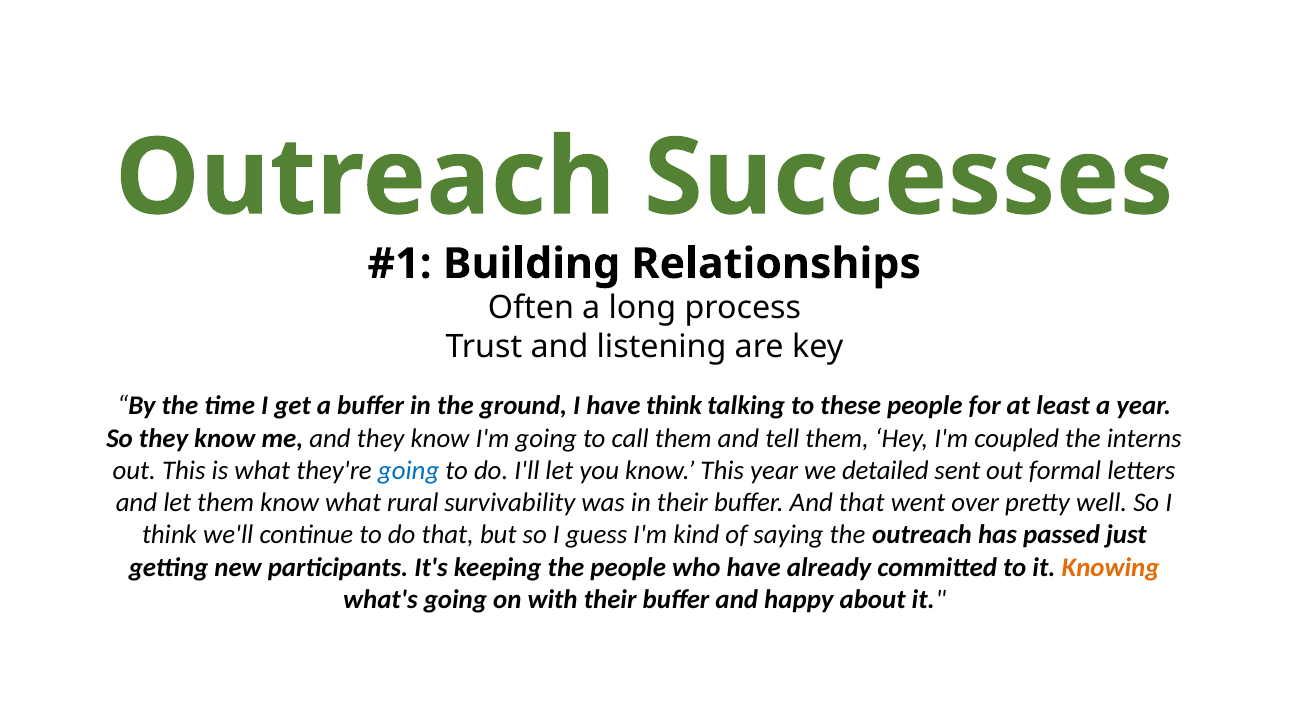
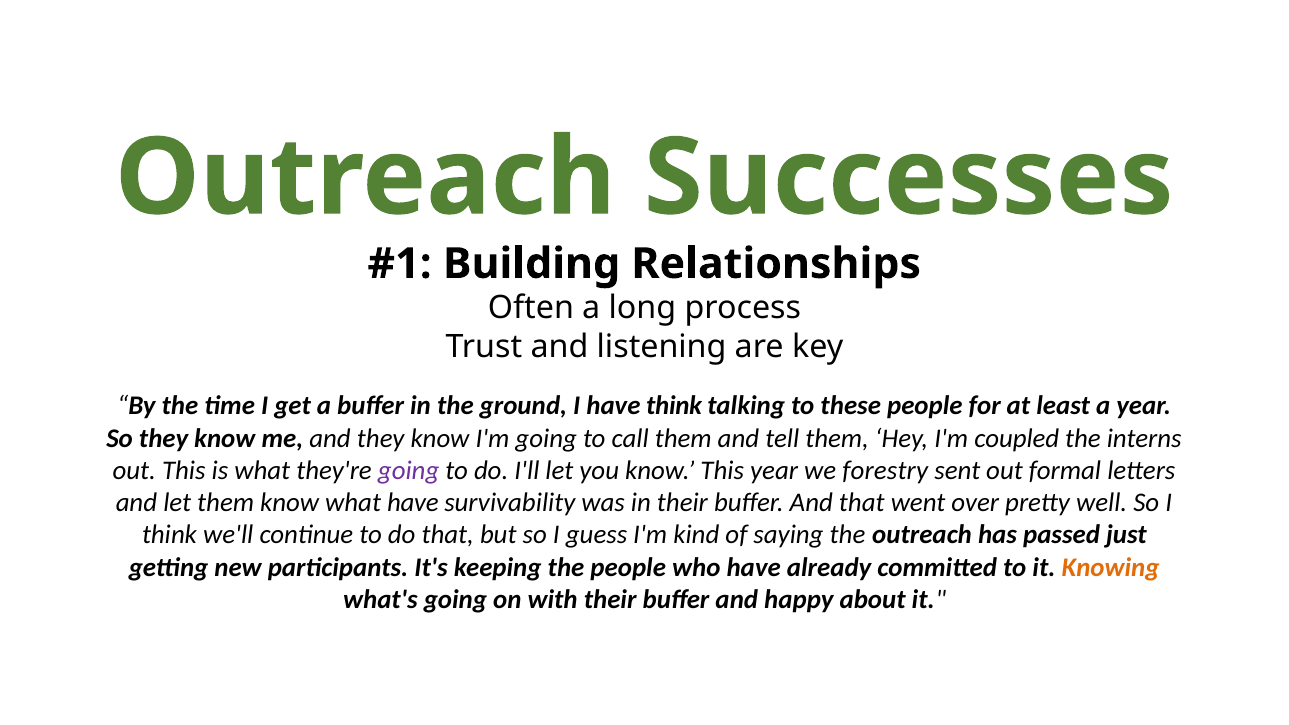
going colour: blue -> purple (409, 471)
detailed: detailed -> forestry (885, 471)
what rural: rural -> have (413, 503)
